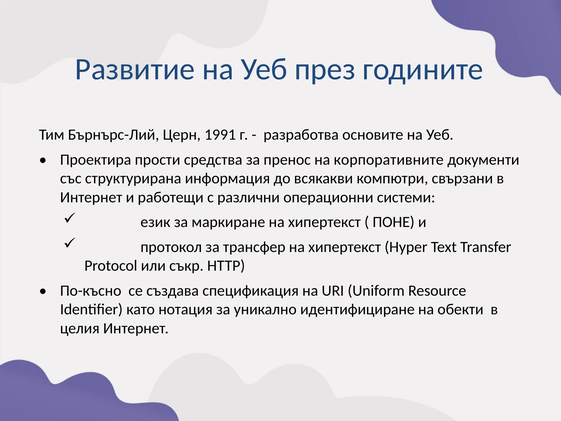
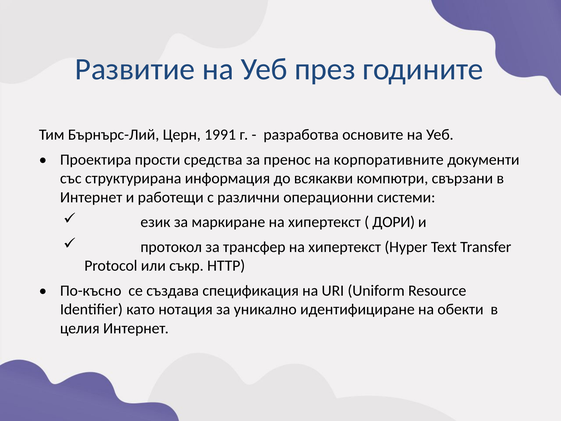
ПОНЕ: ПОНЕ -> ДОРИ (394, 222)
